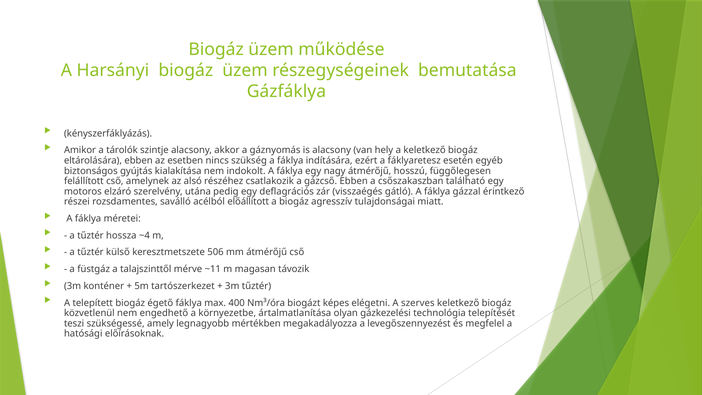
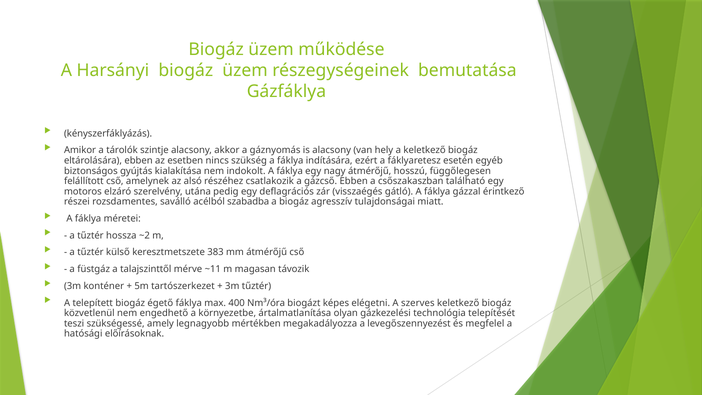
előállított: előállított -> szabadba (248, 202)
~4: ~4 -> ~2 (144, 235)
506: 506 -> 383 (215, 252)
